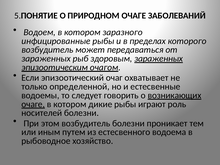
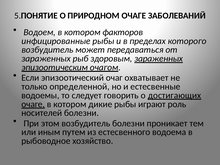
заразного: заразного -> факторов (123, 32)
возникающих: возникающих -> достигающих (174, 95)
